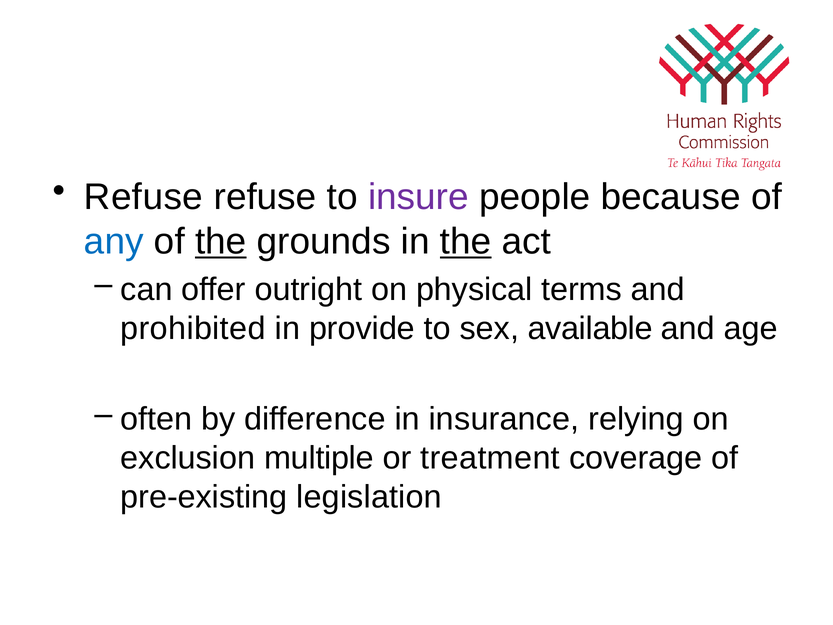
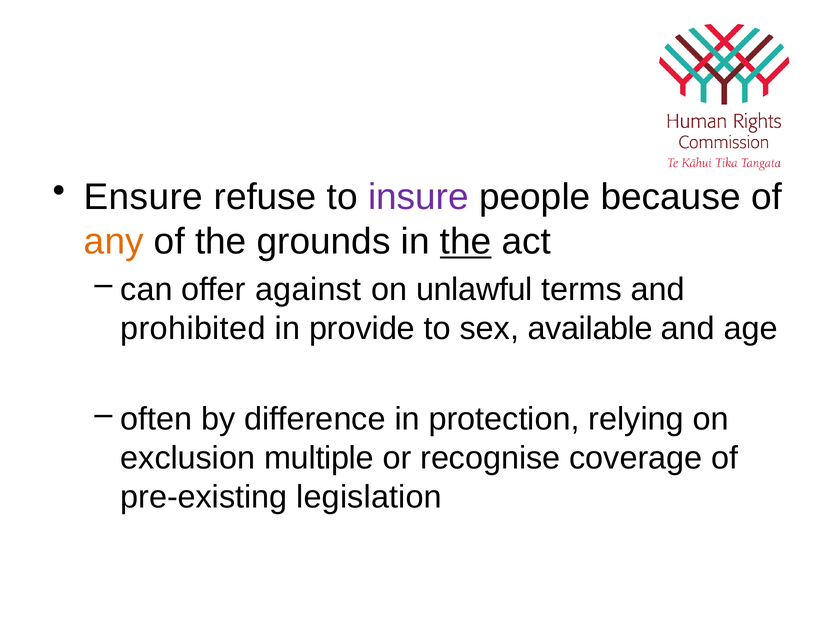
Refuse: Refuse -> Ensure (143, 197)
any colour: blue -> orange (114, 241)
the underline: present -> none (221, 241)
outright: outright -> against (308, 289)
physical: physical -> unlawful (474, 289)
insurance: insurance -> protection (504, 419)
treatment: treatment -> recognise (490, 458)
